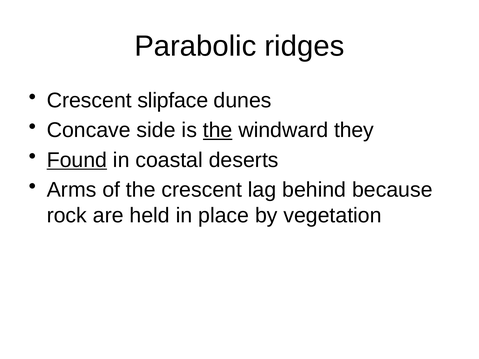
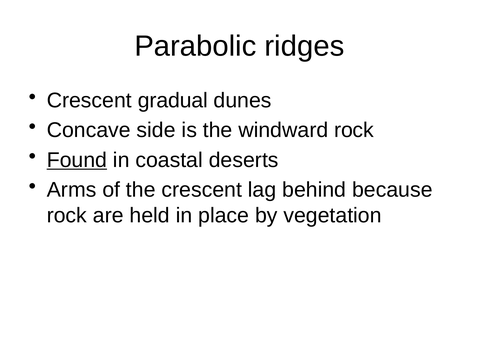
slipface: slipface -> gradual (173, 100)
the underline: present -> none (218, 130)
windward they: they -> rock (354, 130)
